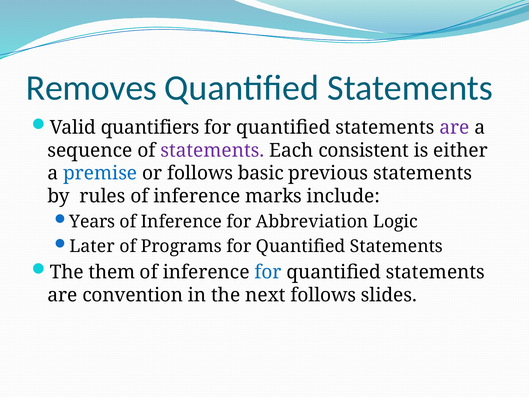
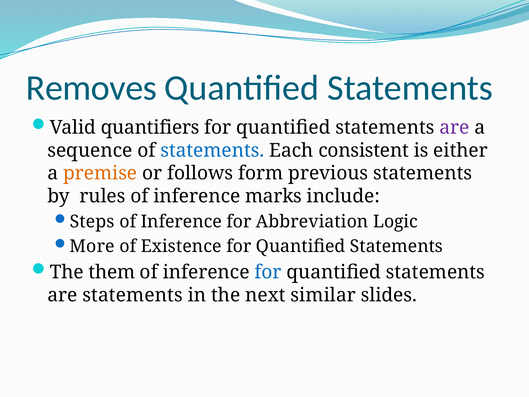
statements colour: purple -> blue (212, 150)
premise colour: blue -> orange (100, 173)
basic: basic -> form (261, 173)
Years: Years -> Steps (92, 222)
Later: Later -> More (92, 246)
Programs: Programs -> Existence (181, 246)
are convention: convention -> statements (133, 295)
next follows: follows -> similar (323, 295)
